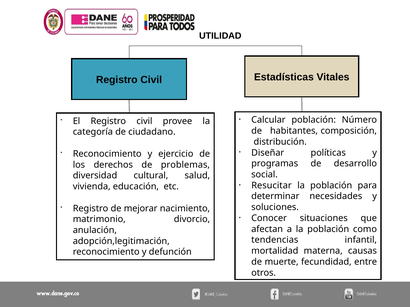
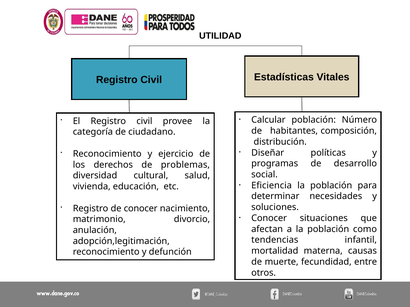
Resucitar: Resucitar -> Eficiencia (272, 186)
de mejorar: mejorar -> conocer (141, 209)
